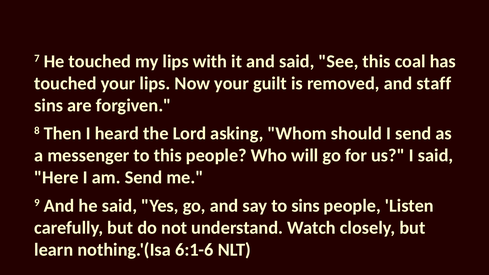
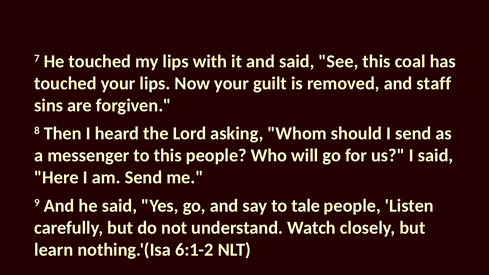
to sins: sins -> tale (306, 206)
6:1-6: 6:1-6 -> 6:1-2 (194, 250)
